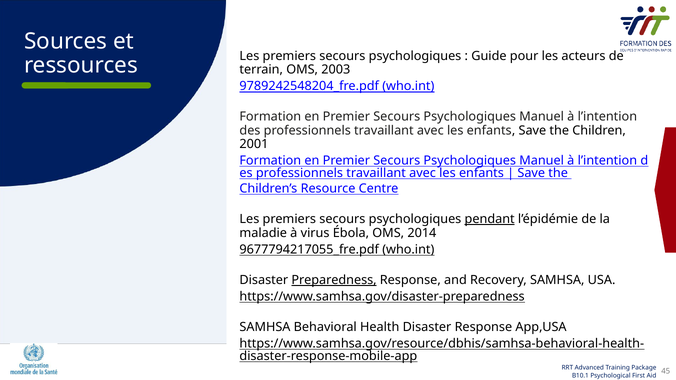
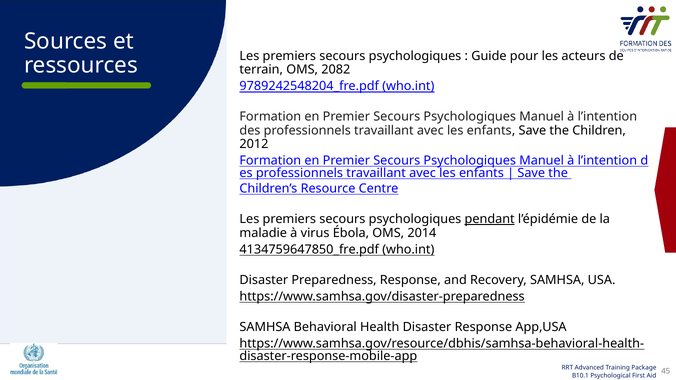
2003: 2003 -> 2082 (336, 70)
2001: 2001 -> 2012 (254, 144)
9677794217055_fre.pdf: 9677794217055_fre.pdf -> 4134759647850_fre.pdf (309, 250)
Preparedness underline: present -> none (334, 280)
